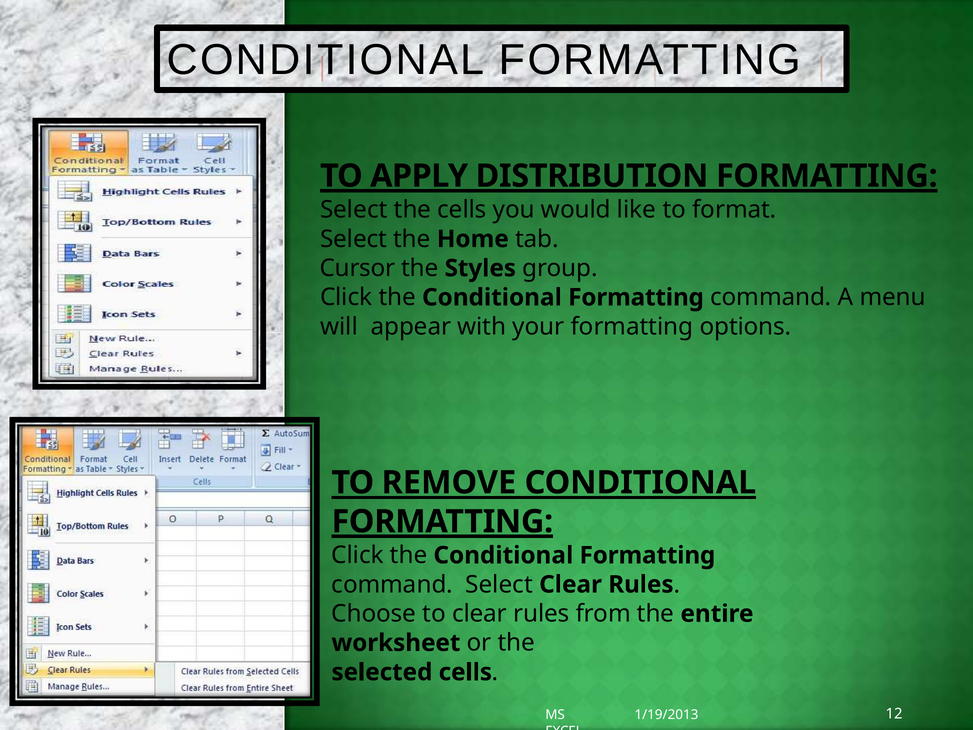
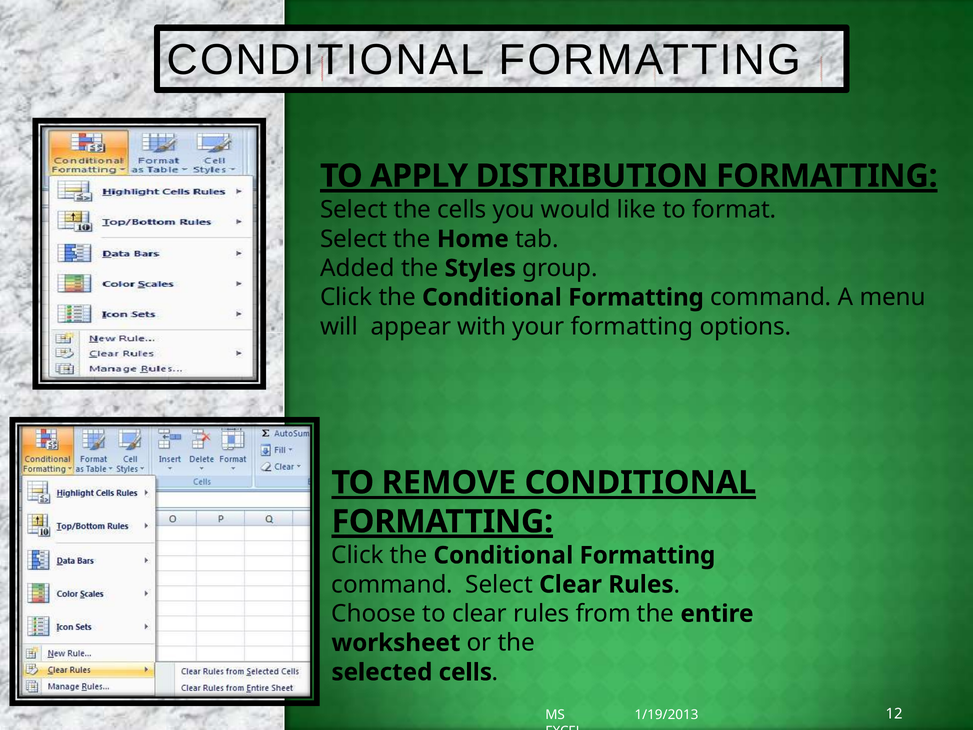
Cursor: Cursor -> Added (357, 268)
